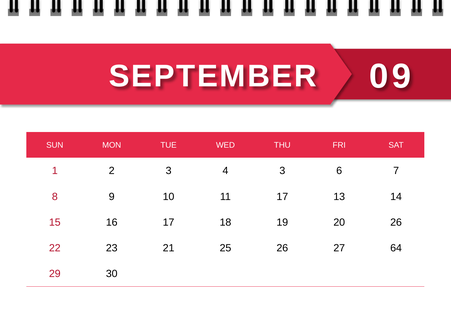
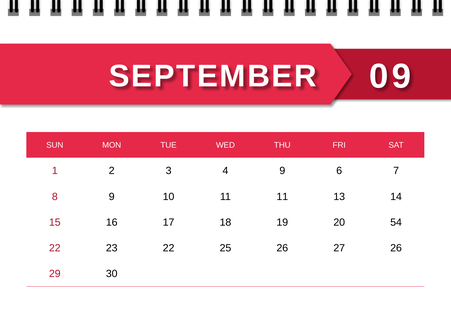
4 3: 3 -> 9 (282, 171)
11 17: 17 -> 11 (282, 197)
20 26: 26 -> 54 (396, 222)
23 21: 21 -> 22 (169, 248)
27 64: 64 -> 26 (396, 248)
